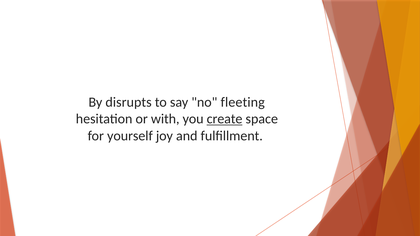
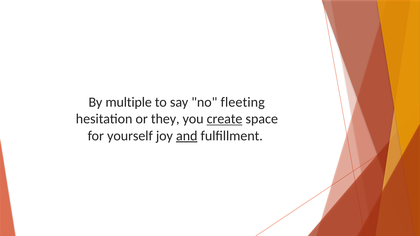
disrupts: disrupts -> multiple (129, 102)
with: with -> they (165, 119)
and underline: none -> present (187, 136)
